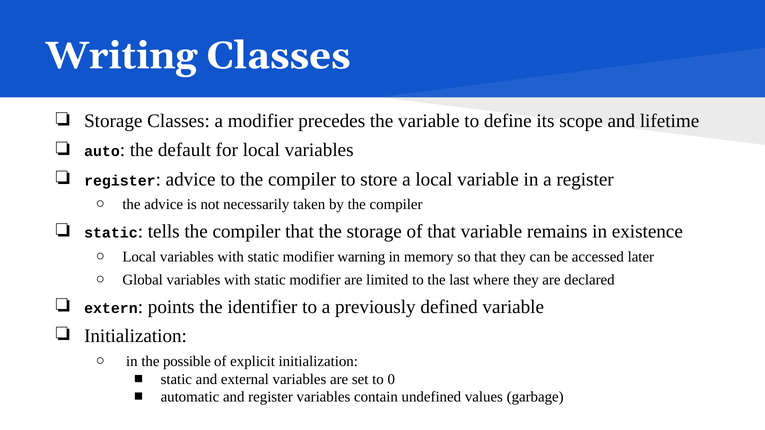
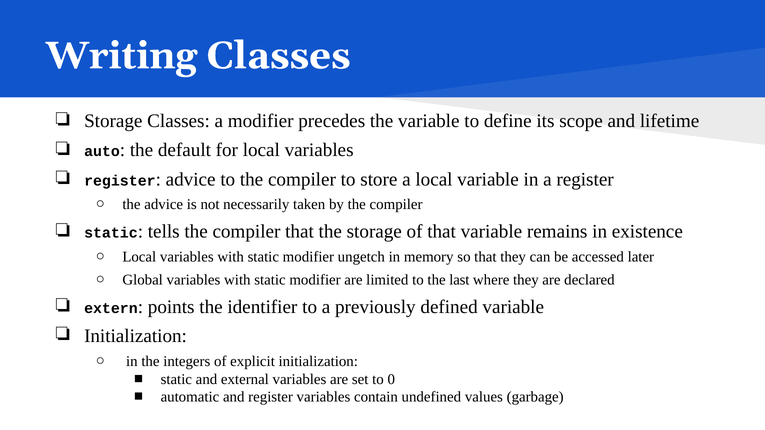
warning: warning -> ungetch (361, 257)
possible: possible -> integers (187, 362)
